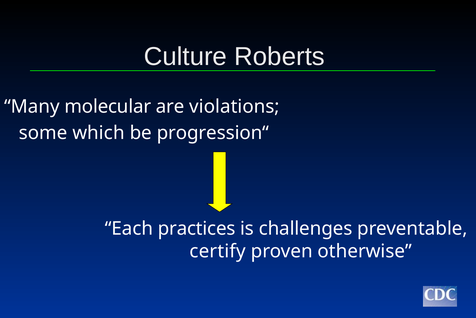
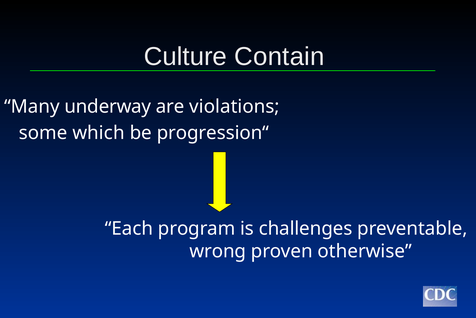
Roberts: Roberts -> Contain (279, 56)
molecular: molecular -> underway (108, 106)
practices: practices -> program (197, 228)
certify: certify -> wrong (218, 251)
